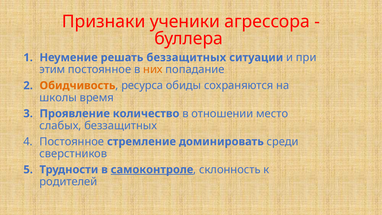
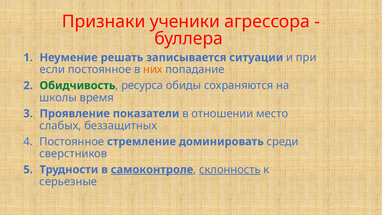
решать беззащитных: беззащитных -> записывается (186, 58)
этим: этим -> если (52, 70)
Обидчивость colour: orange -> green (77, 86)
количество: количество -> показатели (146, 114)
склонность underline: none -> present (230, 170)
родителей: родителей -> серьезные (68, 182)
